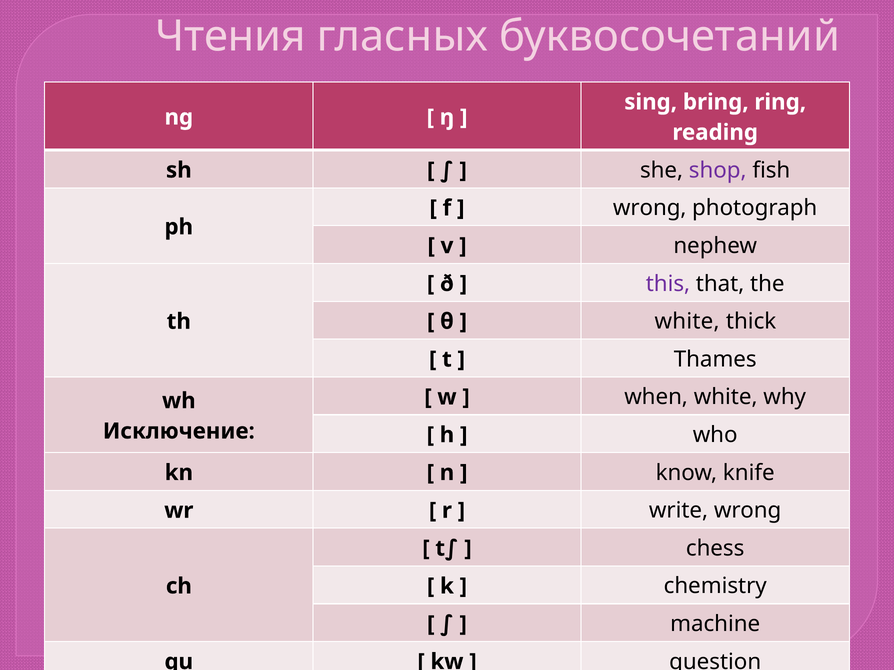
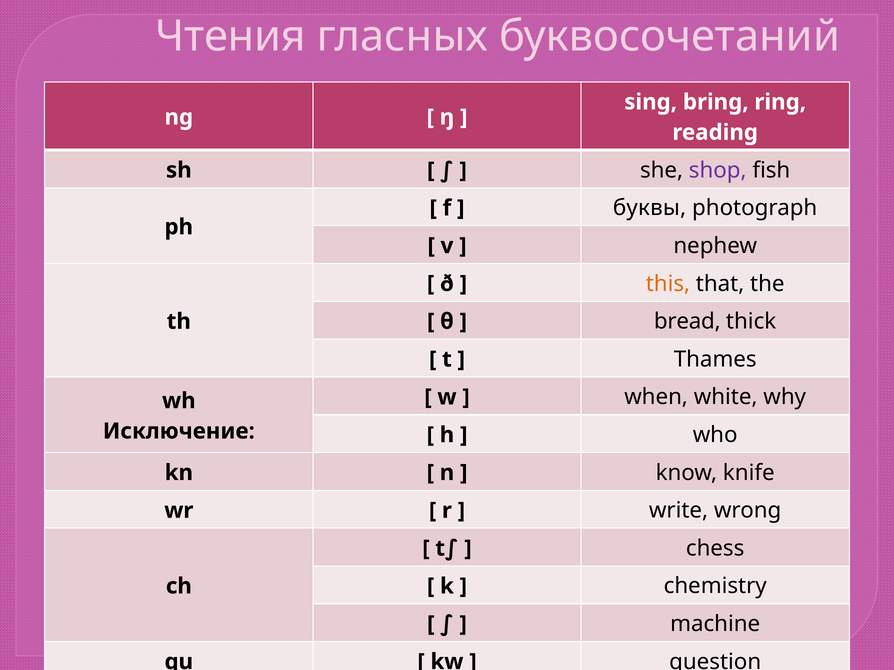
wrong: wrong -> буквы (650, 208)
this colour: purple -> orange (668, 284)
white: white -> bread (687, 322)
